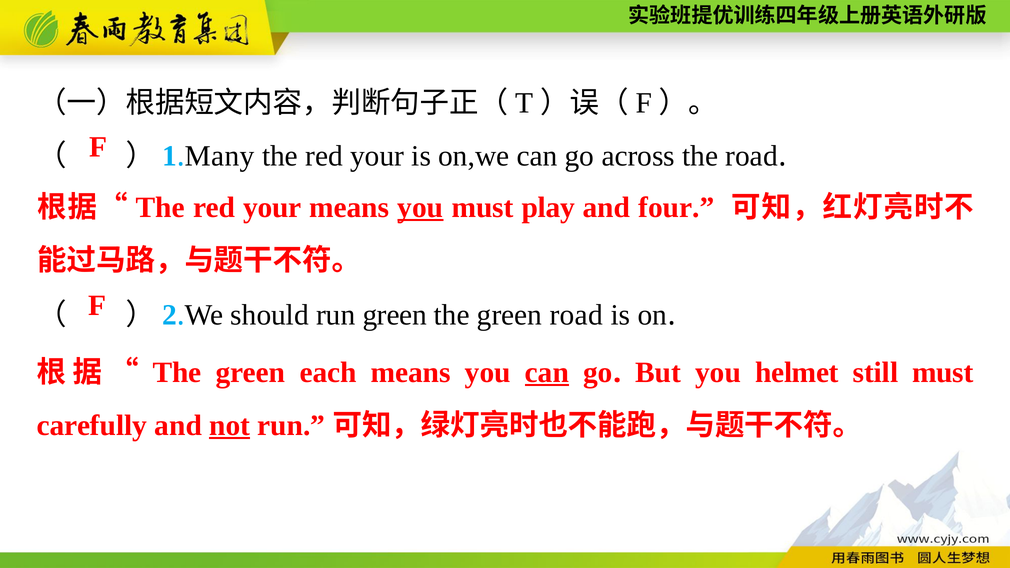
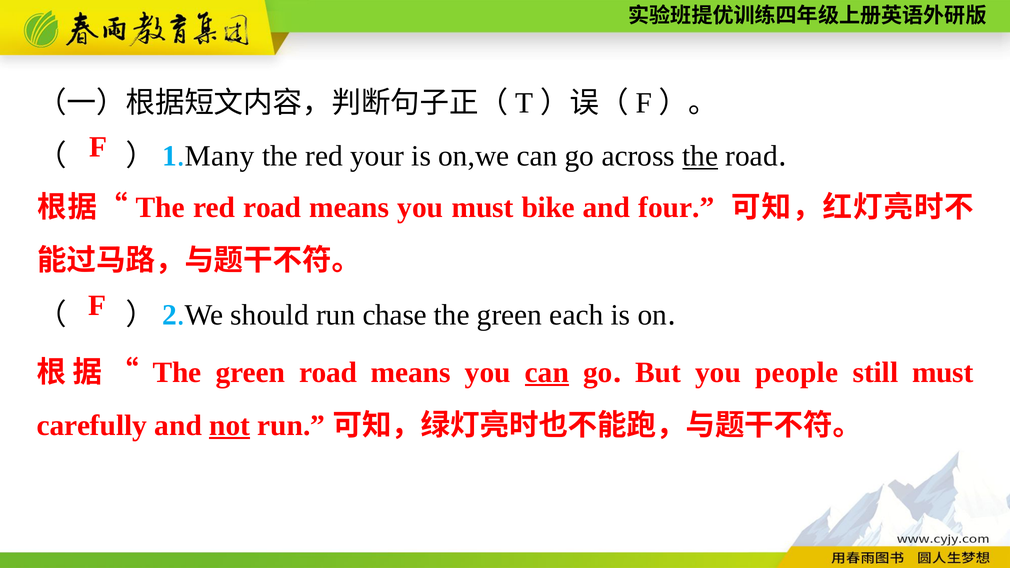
the underline: none -> present (700, 156)
your: your -> road (272, 207)
you underline: present -> none (420, 207)
play: play -> bike (548, 207)
run green: green -> chase (395, 315)
green road: road -> each (576, 315)
green each: each -> road (328, 372)
helmet: helmet -> people (797, 372)
